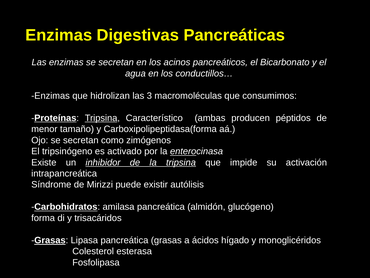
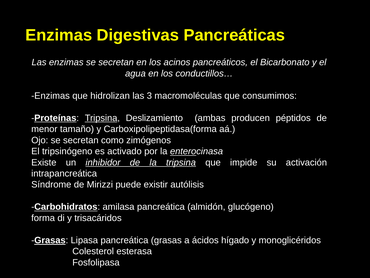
Característico: Característico -> Deslizamiento (154, 118)
